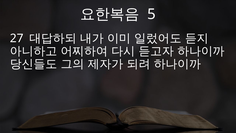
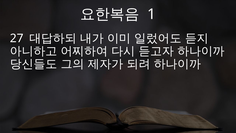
5: 5 -> 1 (151, 14)
